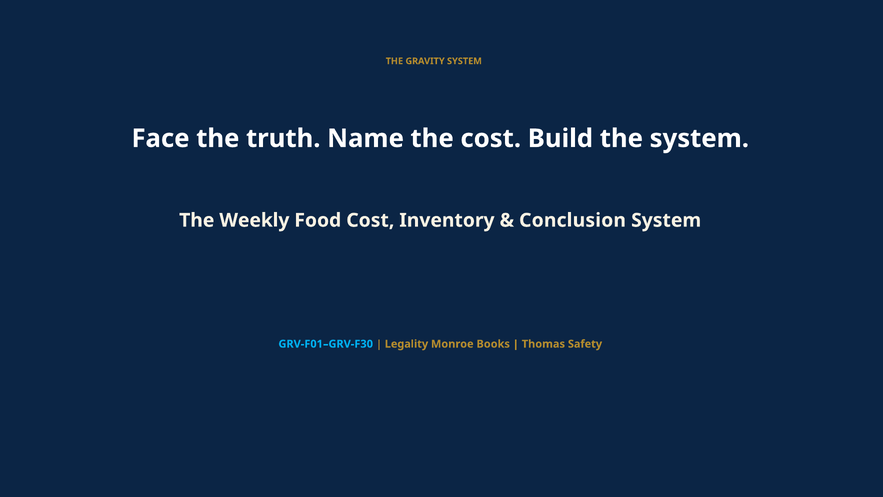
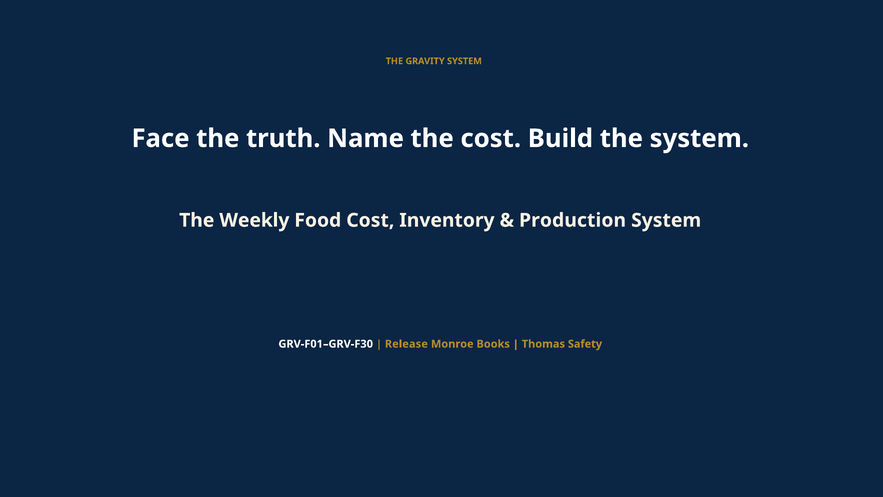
Conclusion: Conclusion -> Production (573, 220)
GRV-F01–GRV-F30 colour: light blue -> white (326, 344)
Legality: Legality -> Release (406, 344)
